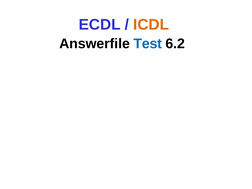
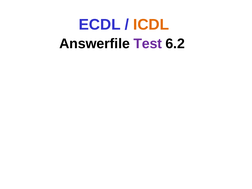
Test colour: blue -> purple (148, 44)
